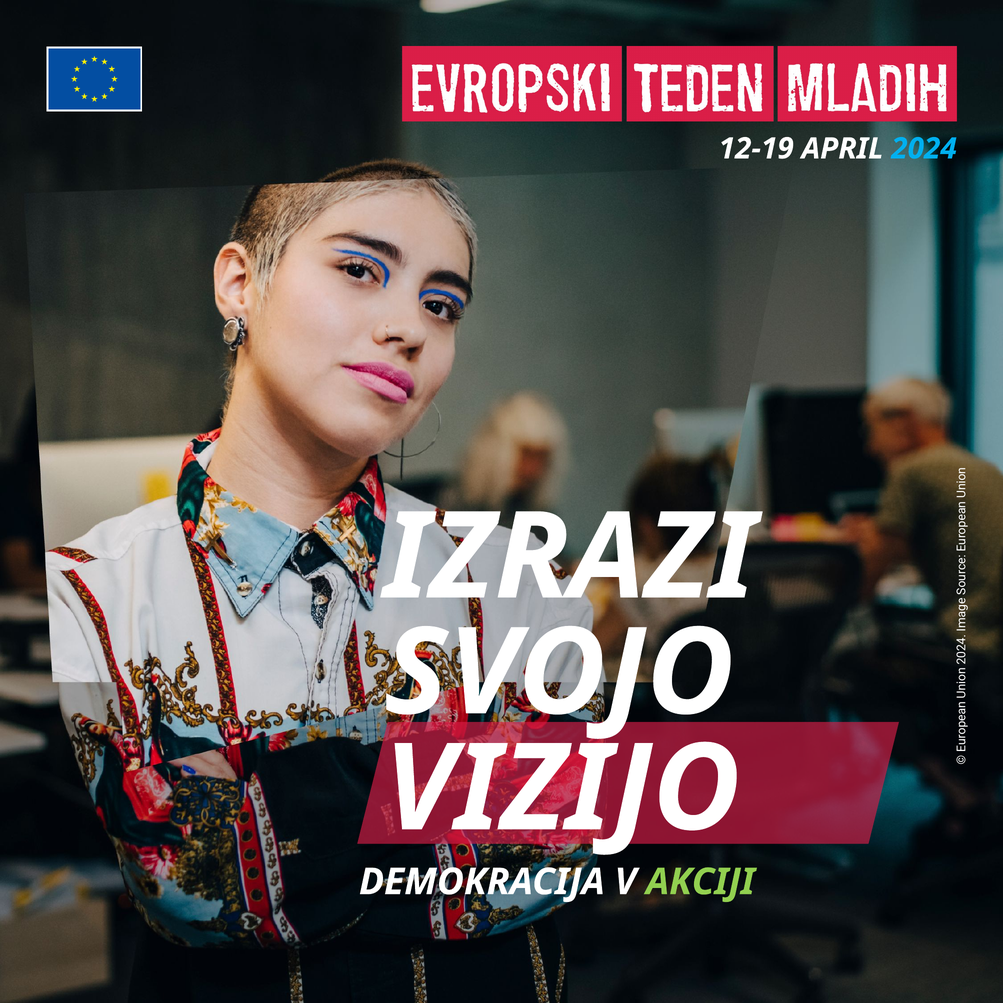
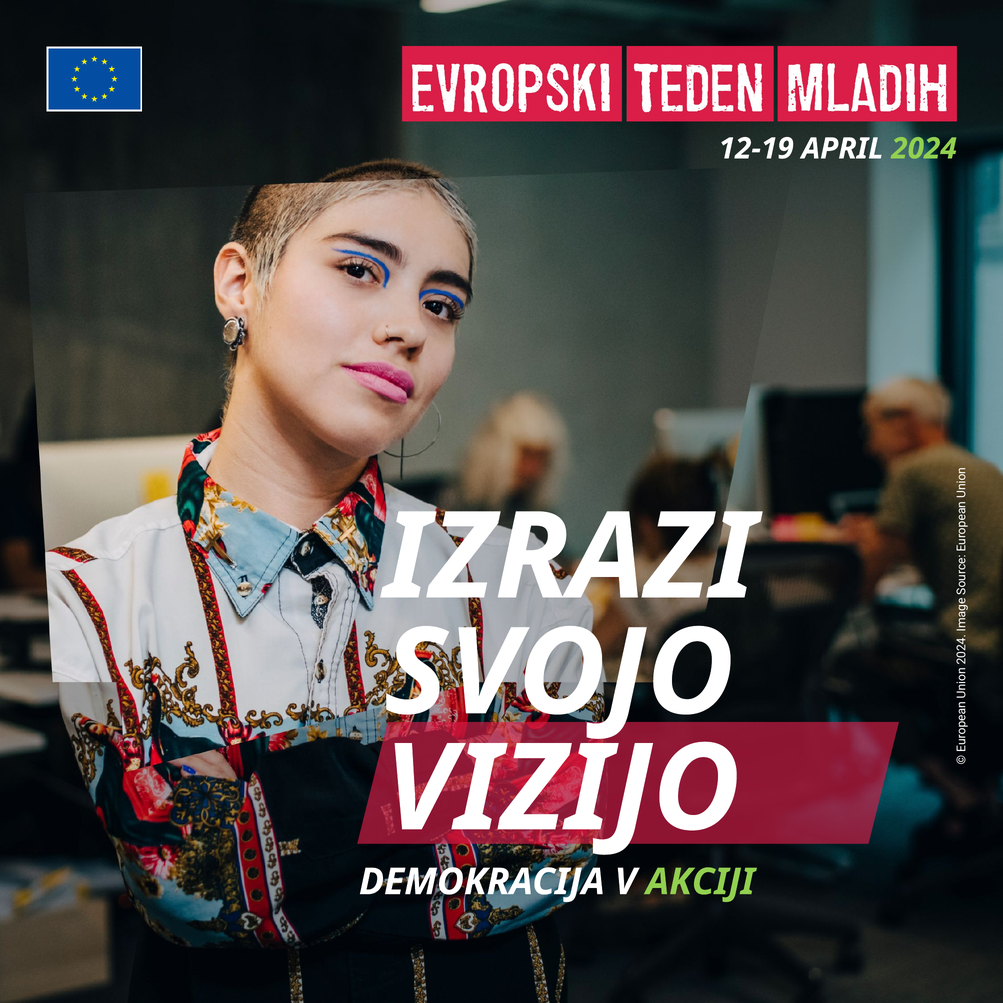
2024 colour: light blue -> light green (924, 149)
